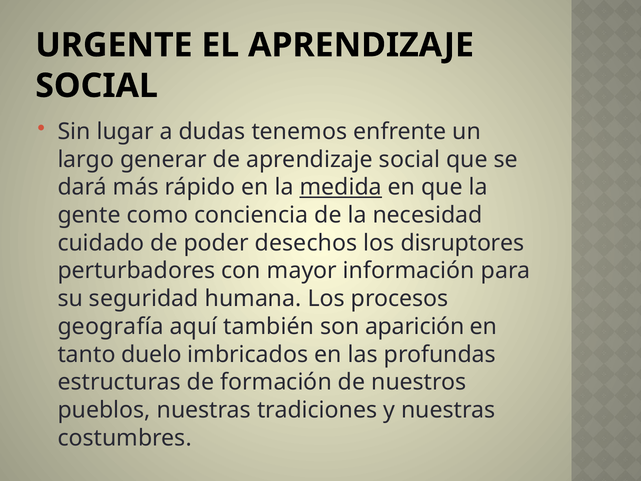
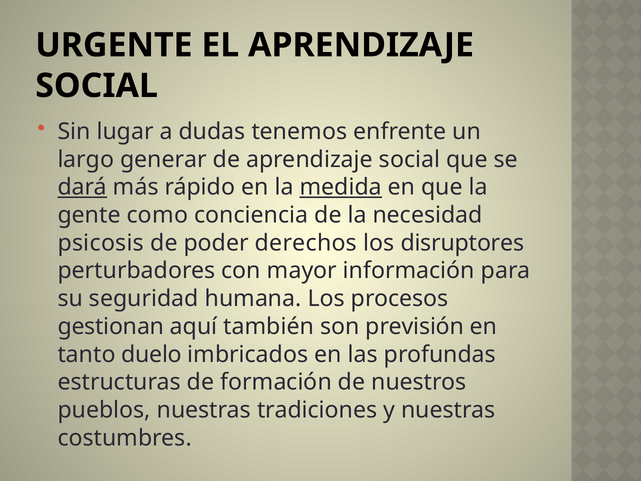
dará underline: none -> present (82, 187)
cuidado: cuidado -> psicosis (101, 243)
desechos: desechos -> derechos (306, 243)
geografía: geografía -> gestionan (111, 326)
aparición: aparición -> previsión (415, 326)
